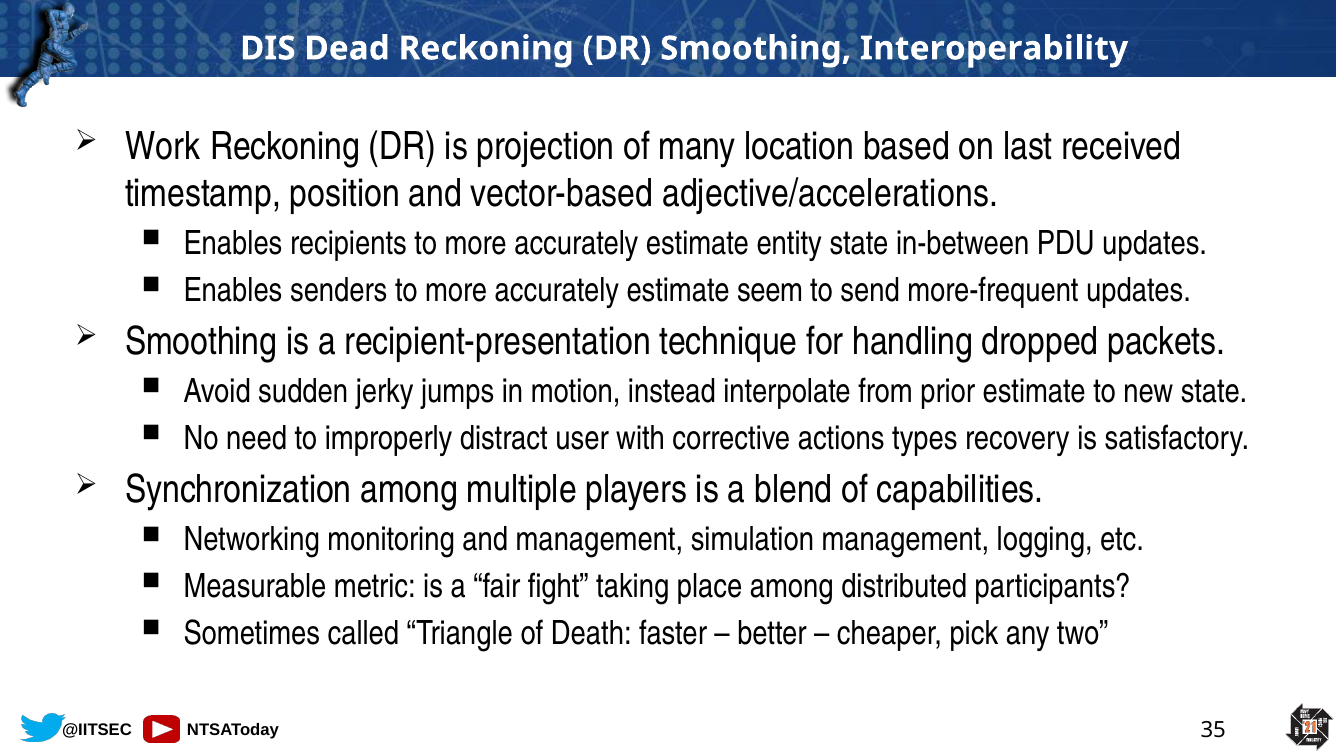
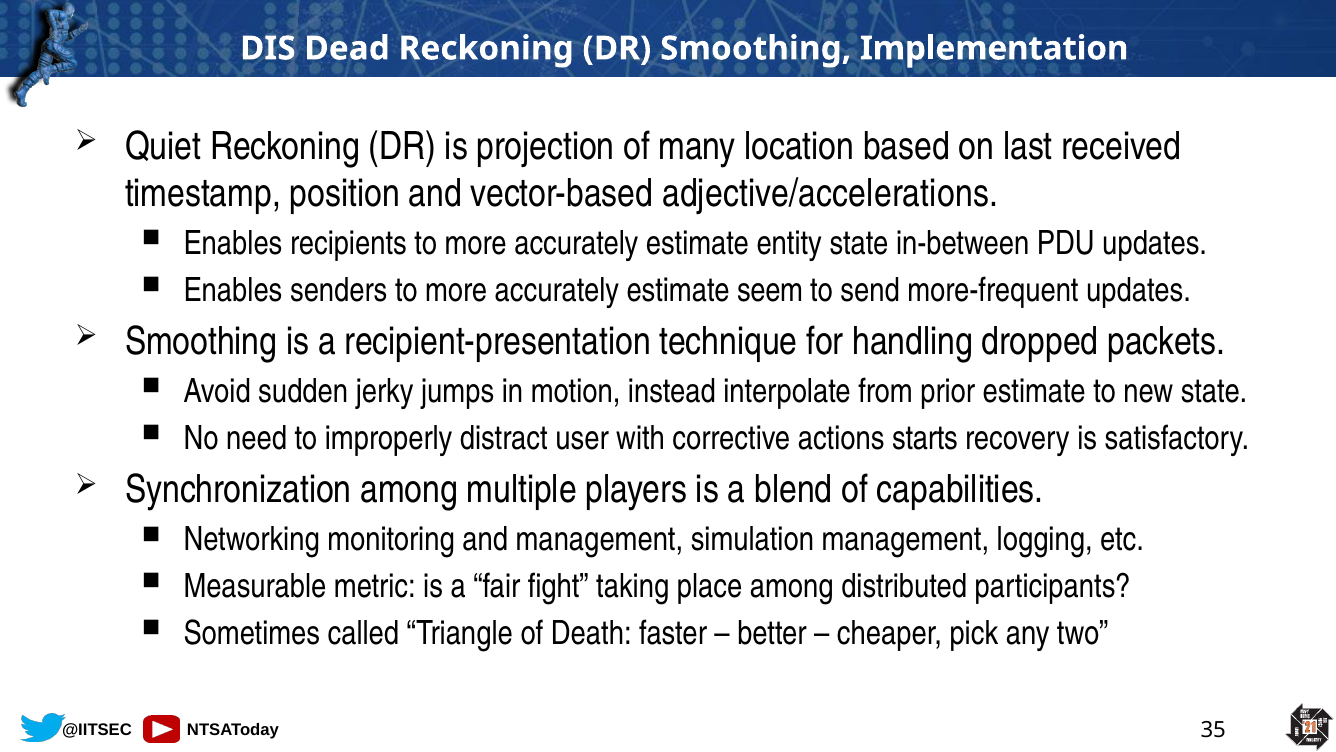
Interoperability: Interoperability -> Implementation (994, 48)
Work: Work -> Quiet (163, 147)
types: types -> starts (925, 438)
